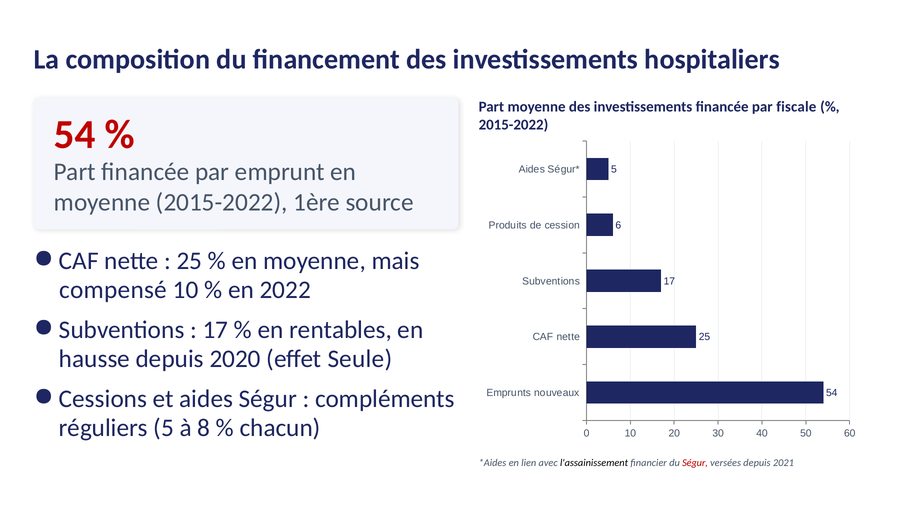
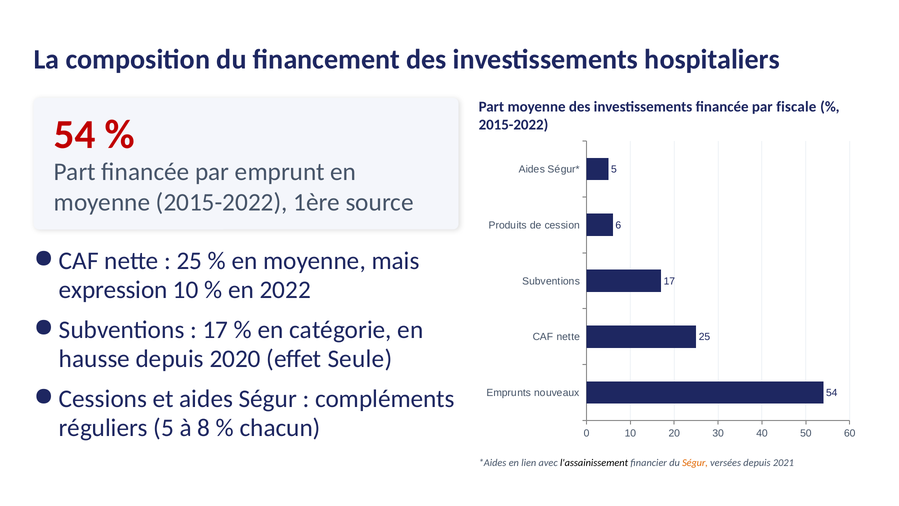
compensé: compensé -> expression (113, 290)
rentables: rentables -> catégorie (341, 330)
Ségur colour: red -> orange (695, 463)
